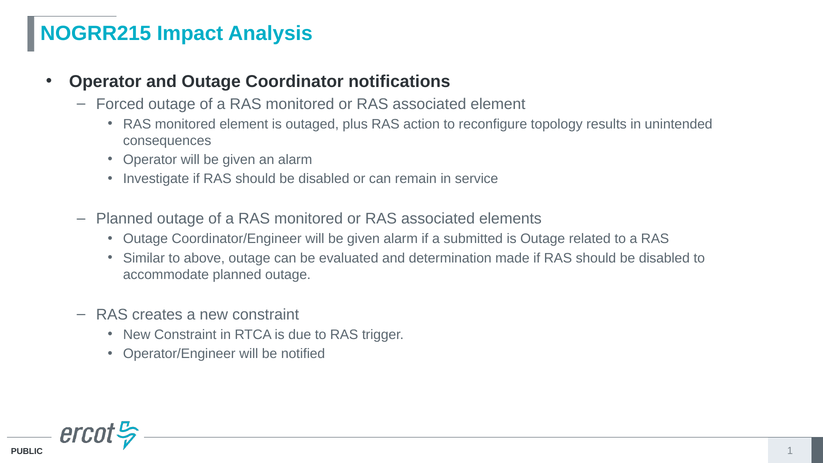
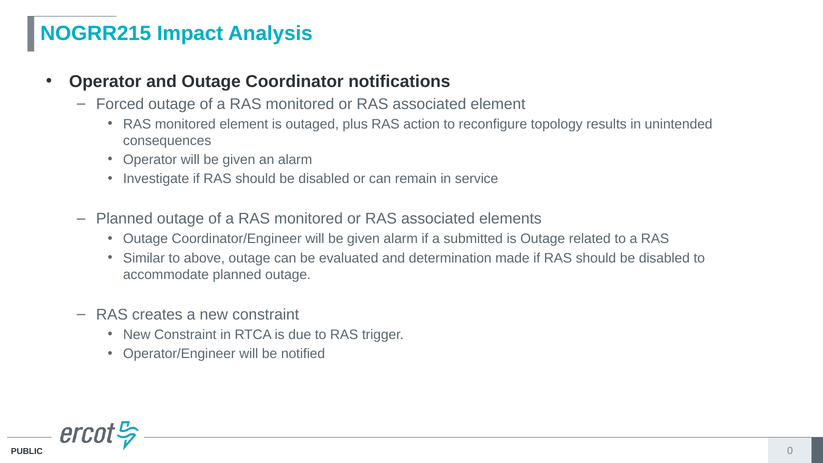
1: 1 -> 0 (790, 451)
